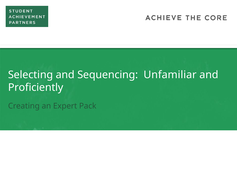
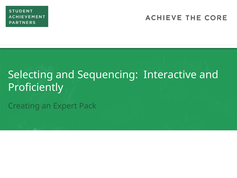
Unfamiliar: Unfamiliar -> Interactive (170, 75)
